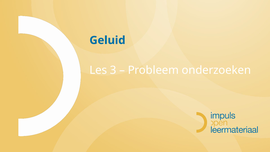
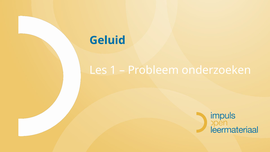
3: 3 -> 1 (113, 70)
